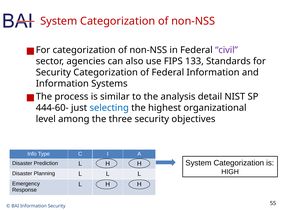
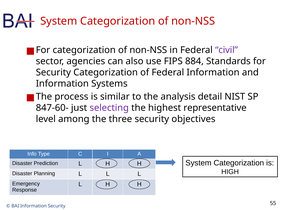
133: 133 -> 884 (194, 61)
444-60-: 444-60- -> 847-60- (52, 108)
selecting colour: blue -> purple (109, 108)
organizational: organizational -> representative (215, 108)
